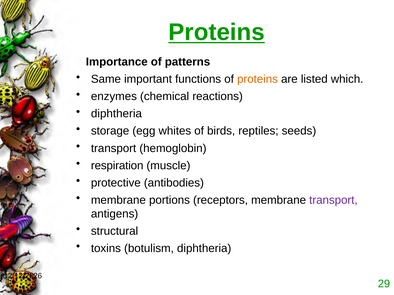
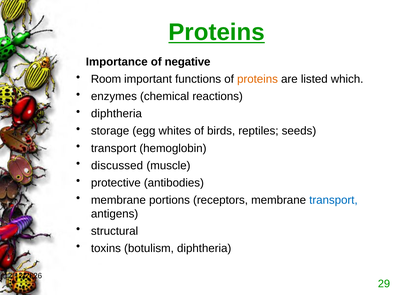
patterns: patterns -> negative (188, 62)
Same: Same -> Room (106, 79)
respiration: respiration -> discussed (117, 166)
transport colour: purple -> blue (333, 200)
